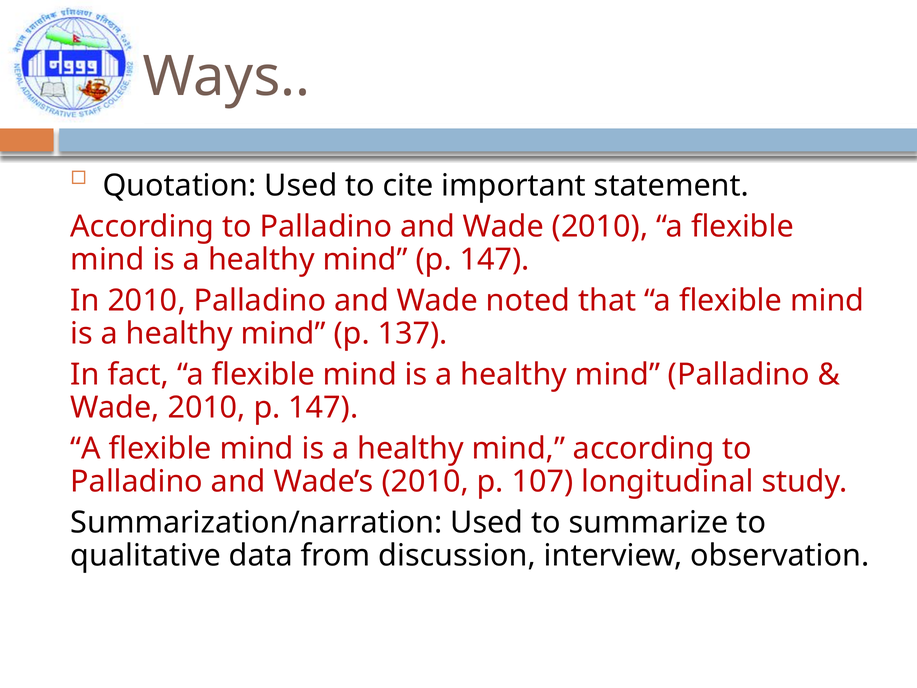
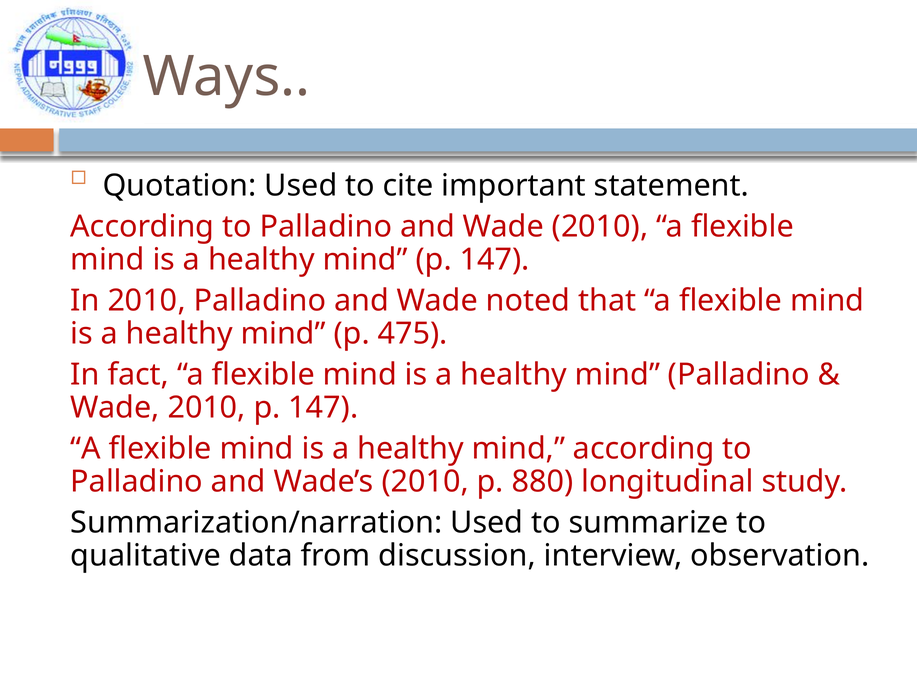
137: 137 -> 475 (413, 333)
107: 107 -> 880 (542, 482)
